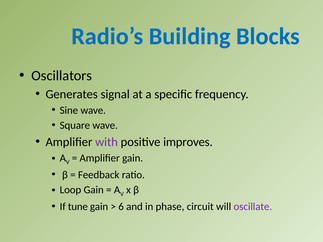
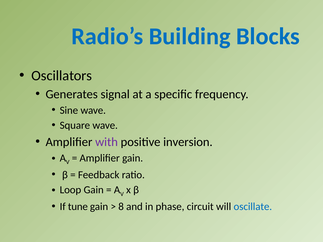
improves: improves -> inversion (188, 142)
6: 6 -> 8 (121, 207)
oscillate colour: purple -> blue (253, 207)
